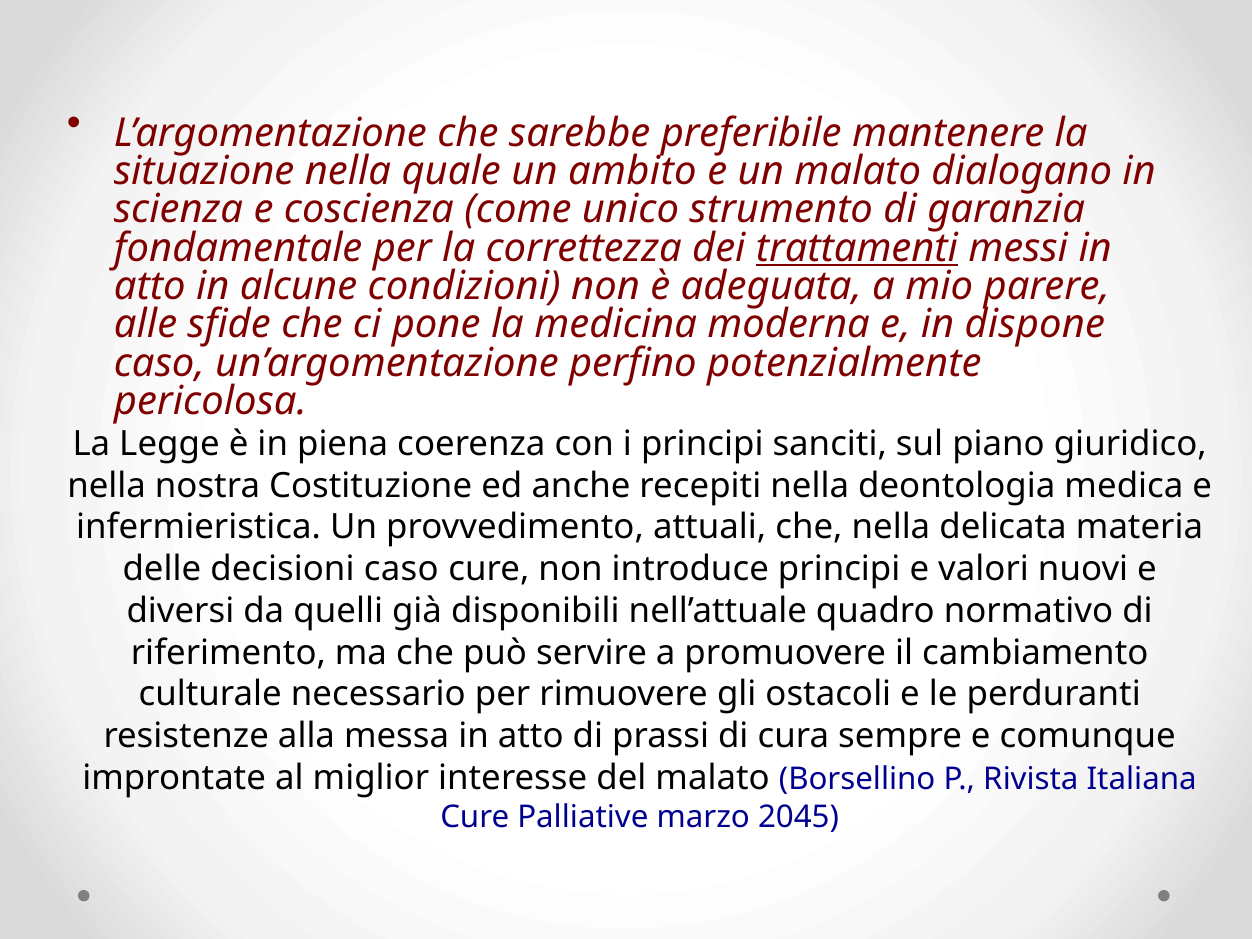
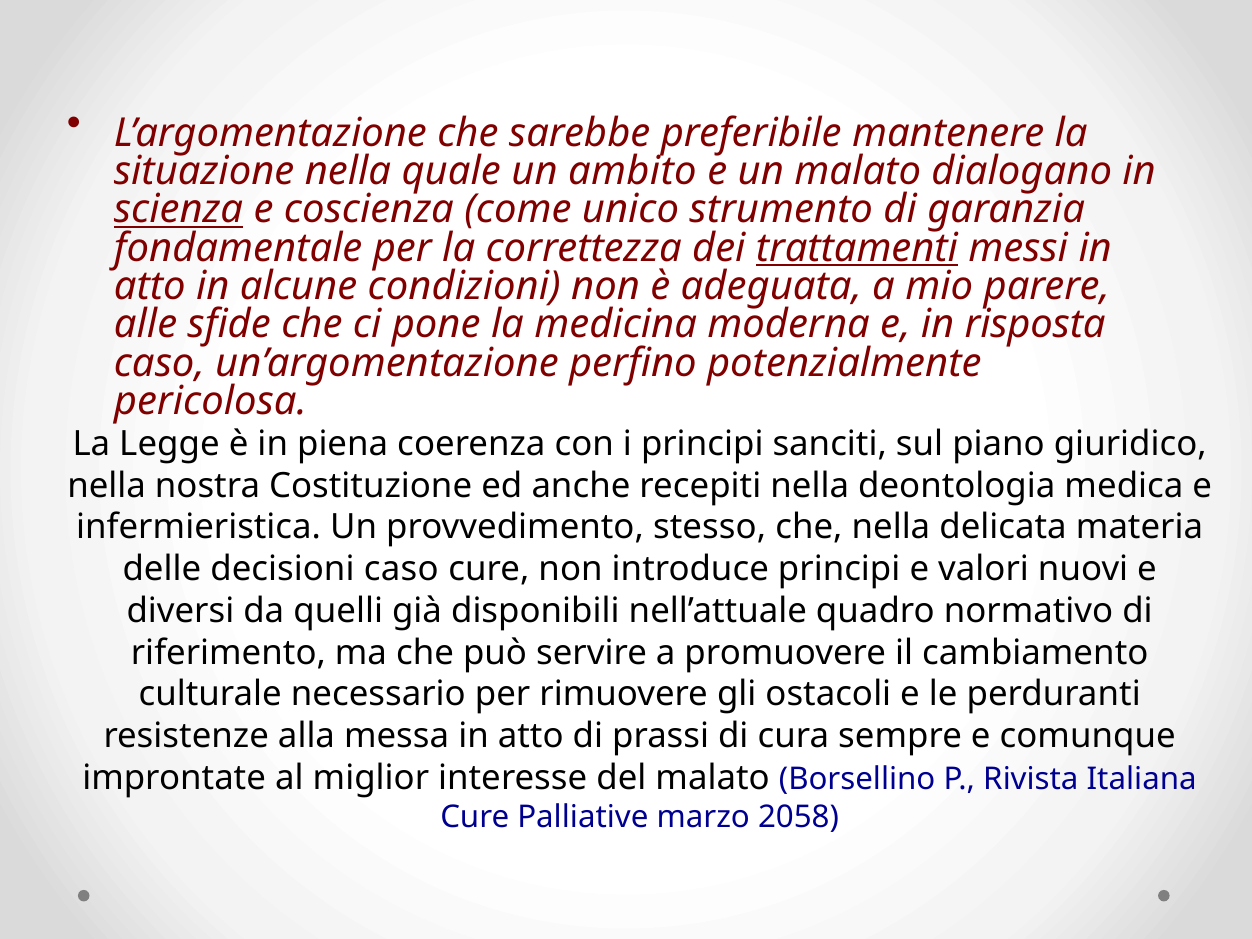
scienza underline: none -> present (179, 210)
dispone: dispone -> risposta (1035, 325)
attuali: attuali -> stesso (710, 527)
2045: 2045 -> 2058 (798, 817)
